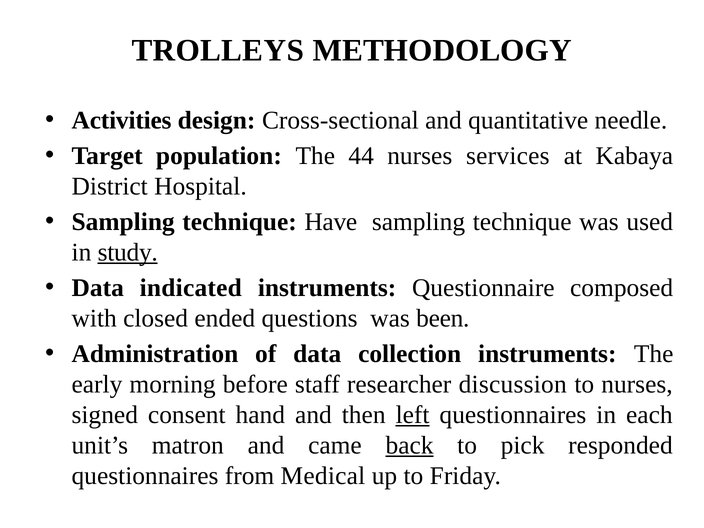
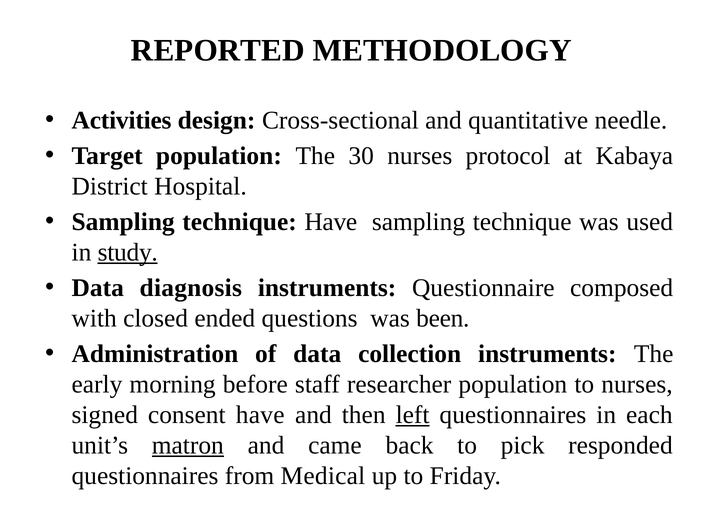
TROLLEYS: TROLLEYS -> REPORTED (218, 50)
44: 44 -> 30 (361, 156)
services: services -> protocol (508, 156)
indicated: indicated -> diagnosis (191, 288)
researcher discussion: discussion -> population (513, 384)
consent hand: hand -> have (260, 415)
matron underline: none -> present (188, 445)
back underline: present -> none (410, 445)
